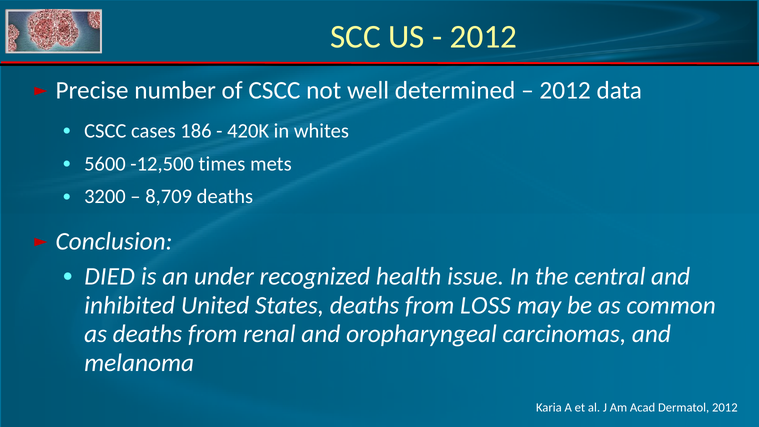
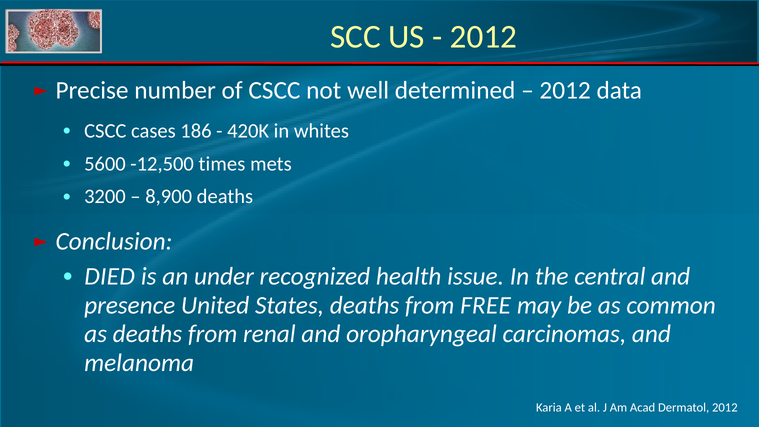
8,709: 8,709 -> 8,900 (169, 197)
inhibited: inhibited -> presence (130, 305)
LOSS: LOSS -> FREE (486, 305)
